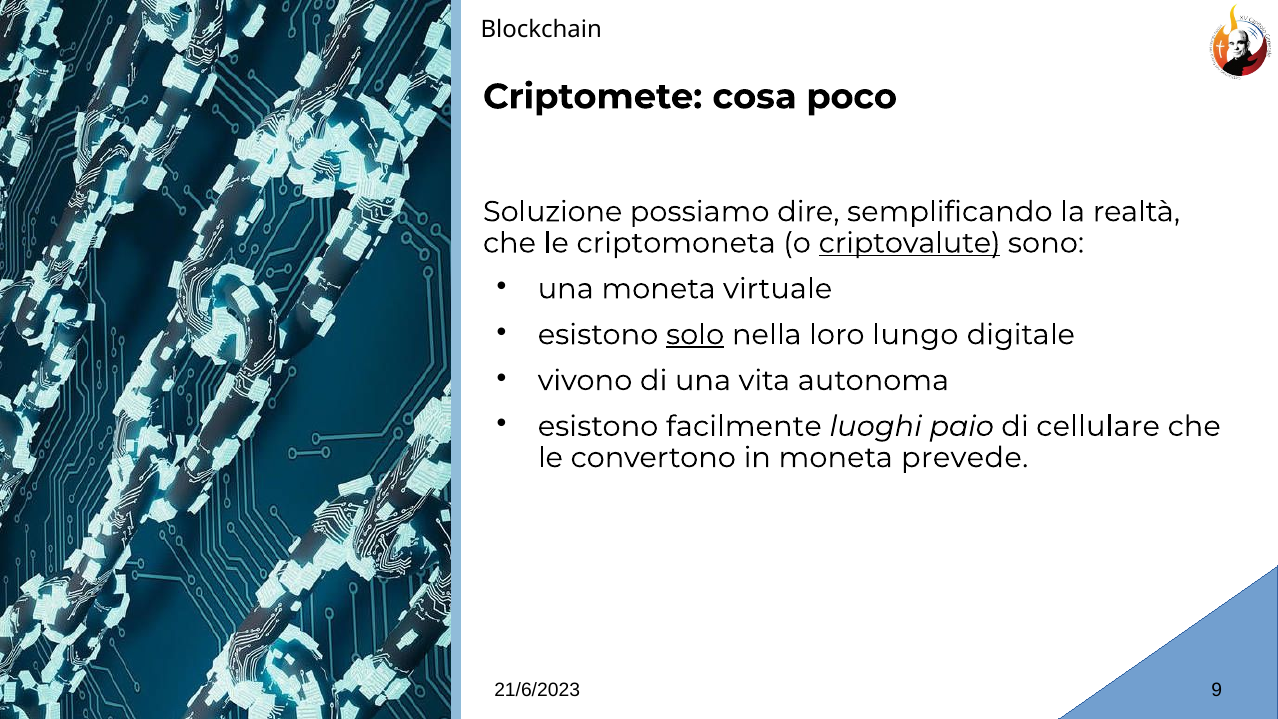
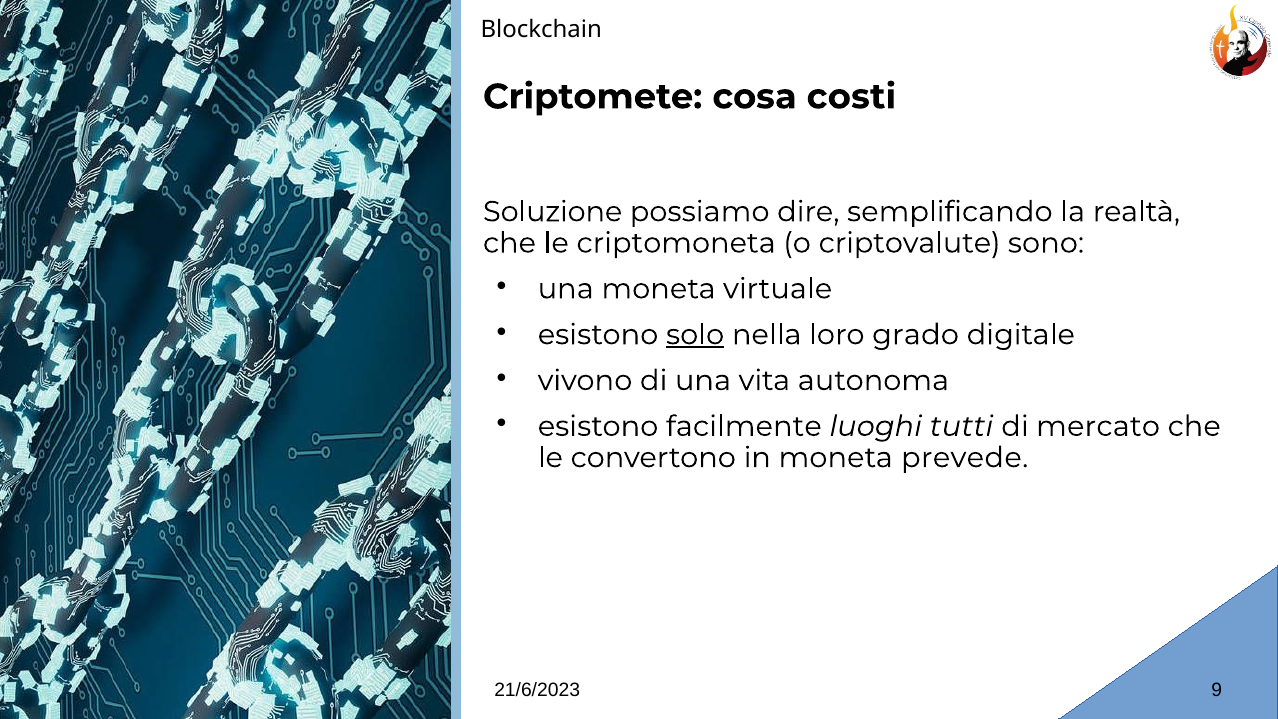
poco: poco -> costi (851, 97)
criptovalute underline: present -> none (910, 243)
lungo: lungo -> grado (916, 335)
paio: paio -> tutti (961, 426)
cellulare: cellulare -> mercato (1098, 426)
